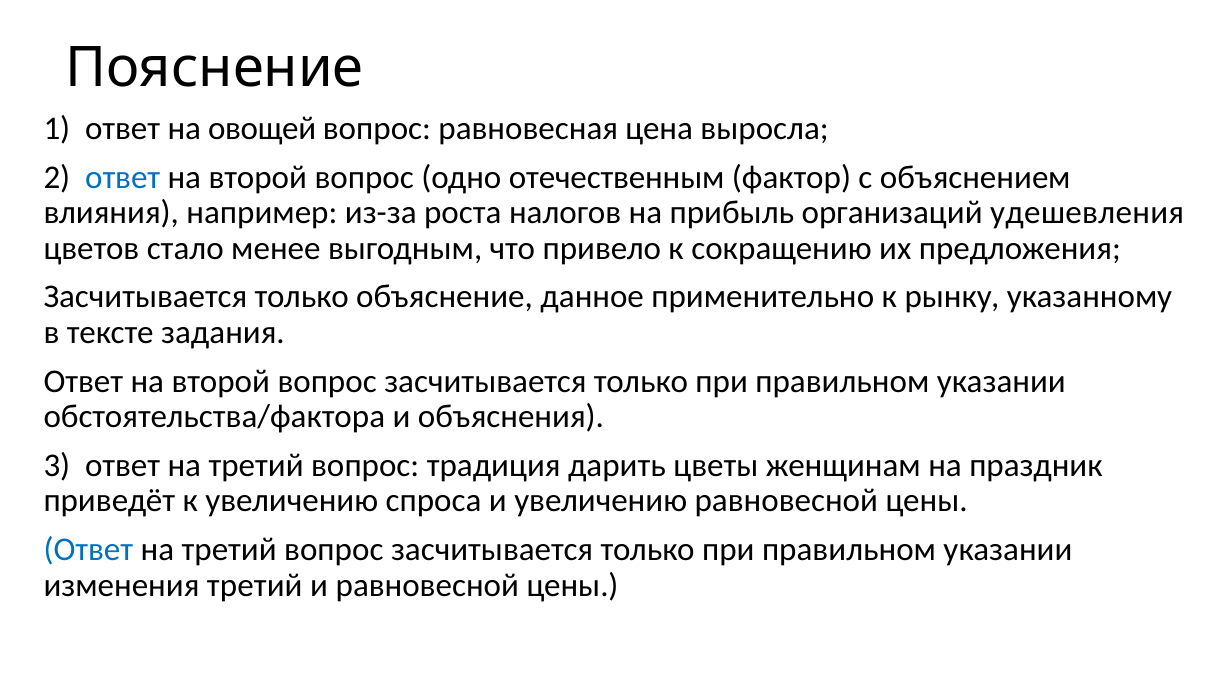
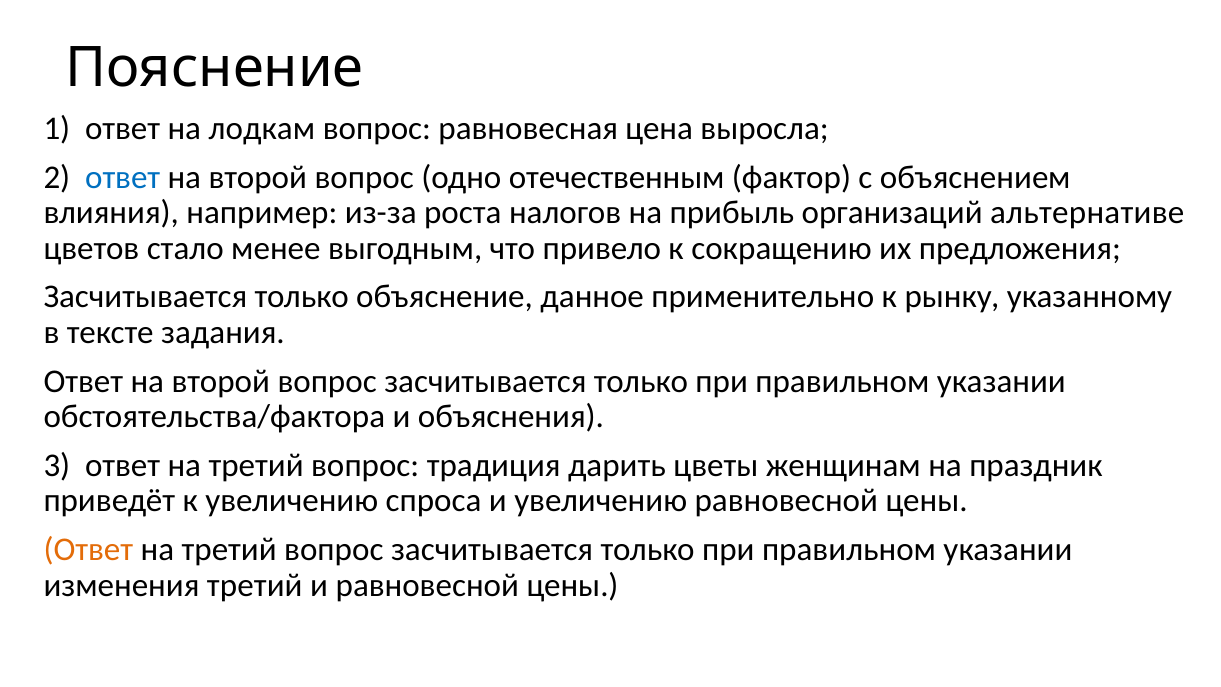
овощей: овощей -> лодкам (262, 129)
удешевления: удешевления -> альтернативе (1087, 213)
Ответ colour: blue -> orange (88, 549)
